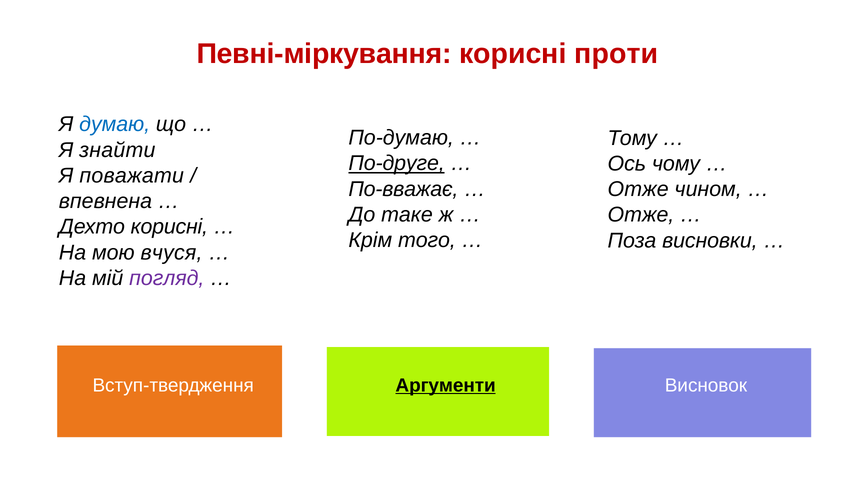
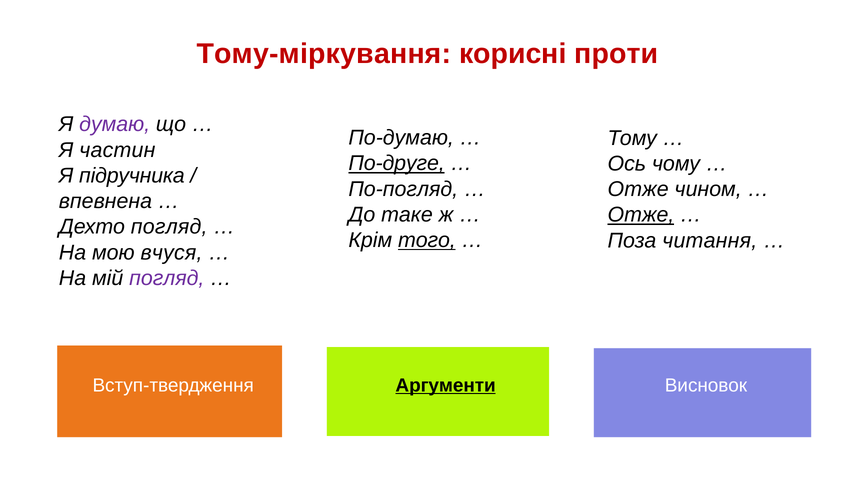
Певні-міркування: Певні-міркування -> Тому-міркування (324, 54)
думаю colour: blue -> purple (115, 124)
знайти: знайти -> частин (117, 150)
поважати: поважати -> підручника (132, 176)
По-вважає: По-вважає -> По-погляд (403, 189)
Отже underline: none -> present (641, 215)
Дехто корисні: корисні -> погляд (169, 227)
того underline: none -> present (427, 240)
висновки: висновки -> читання (710, 241)
